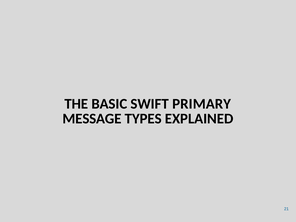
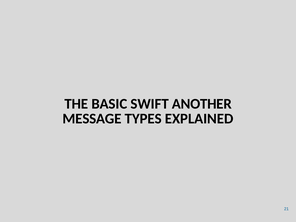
PRIMARY: PRIMARY -> ANOTHER (202, 104)
